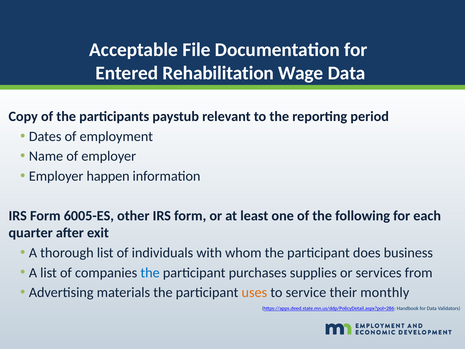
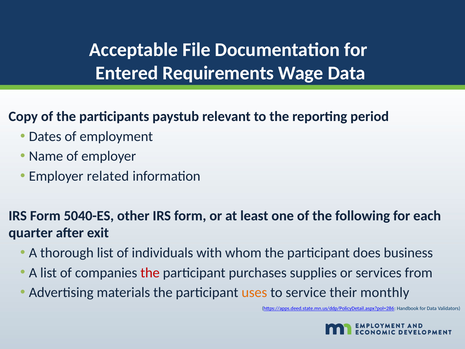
Rehabilitation: Rehabilitation -> Requirements (218, 73)
happen: happen -> related (108, 176)
6005-ES: 6005-ES -> 5040-ES (89, 216)
the colour: blue -> red (150, 273)
